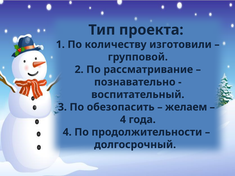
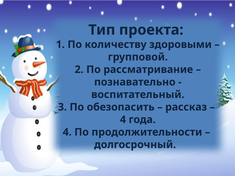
изготовили: изготовили -> здоровыми (180, 45)
желаем: желаем -> рассказ (186, 107)
